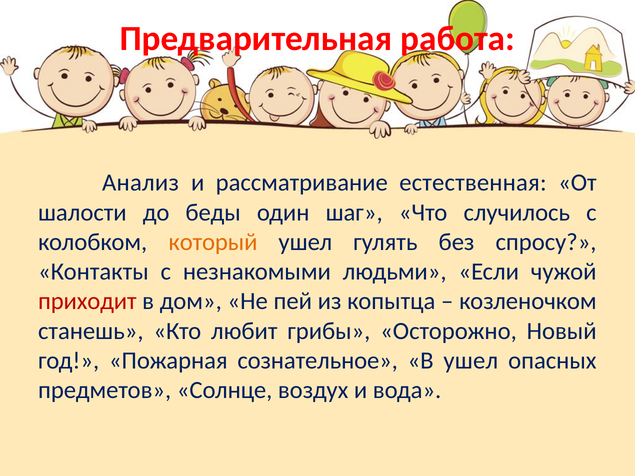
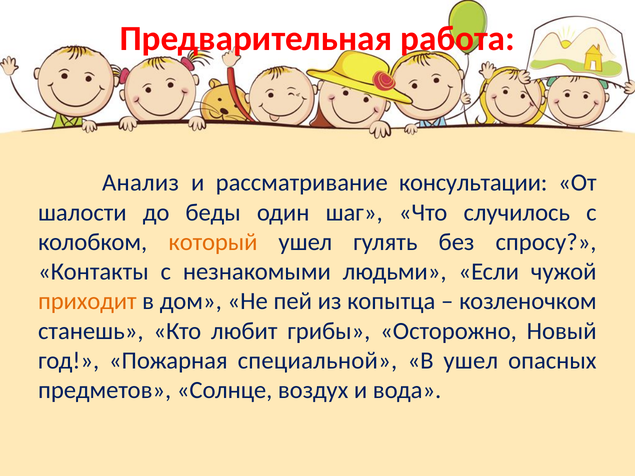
естественная: естественная -> консультации (473, 183)
приходит colour: red -> orange (87, 301)
сознательное: сознательное -> специальной (317, 361)
